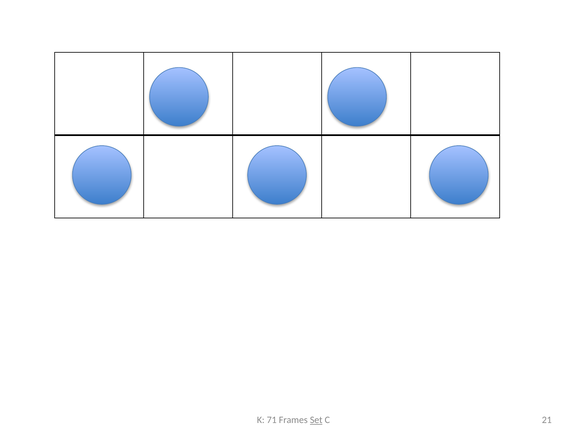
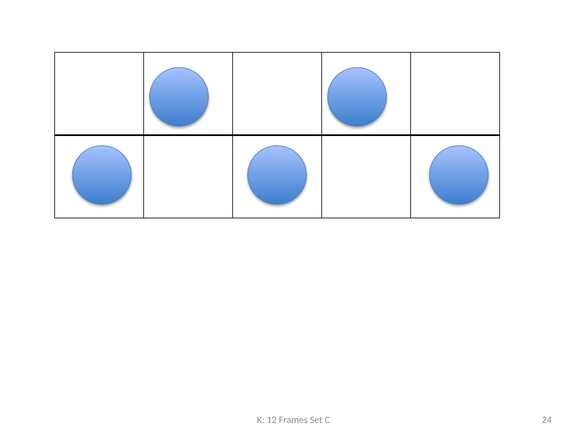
71: 71 -> 12 (272, 420)
Set underline: present -> none (316, 420)
21: 21 -> 24 (547, 420)
